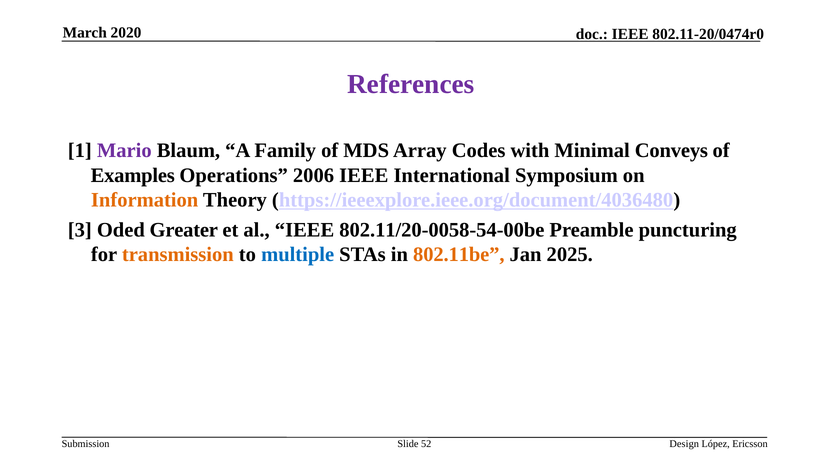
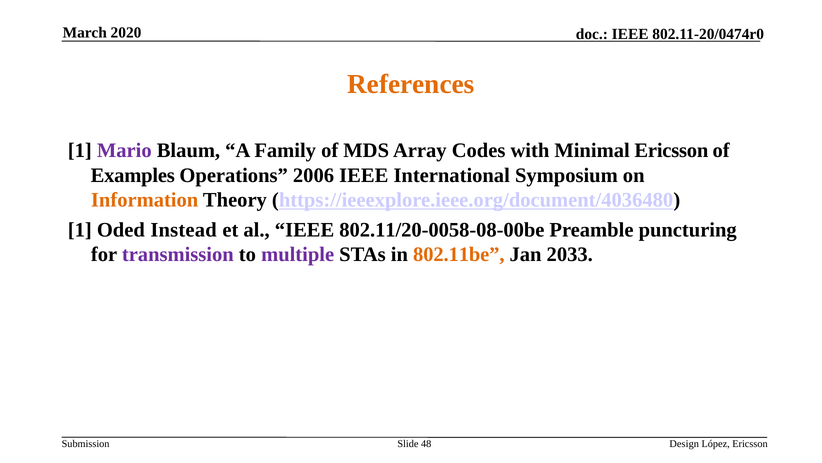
References colour: purple -> orange (411, 84)
Minimal Conveys: Conveys -> Ericsson (671, 150)
3: 3 -> 1 (80, 230)
Greater: Greater -> Instead (184, 230)
802.11/20-0058-54-00be: 802.11/20-0058-54-00be -> 802.11/20-0058-08-00be (442, 230)
transmission colour: orange -> purple (178, 254)
multiple colour: blue -> purple (298, 254)
2025: 2025 -> 2033 (570, 254)
52: 52 -> 48 (426, 443)
